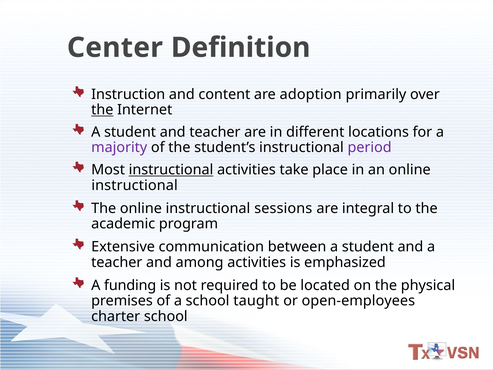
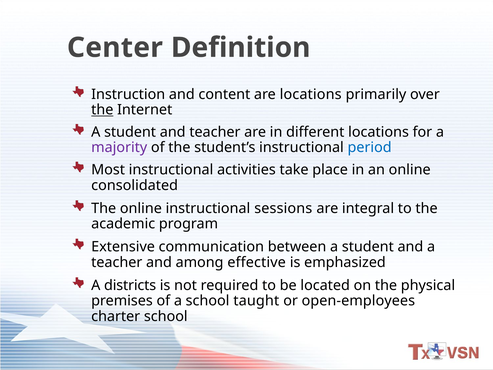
are adoption: adoption -> locations (311, 94)
period colour: purple -> blue (370, 147)
instructional underline: present -> none (171, 170)
instructional: instructional -> consolidated (135, 185)
among activities: activities -> effective (257, 262)
funding: funding -> districts (130, 285)
